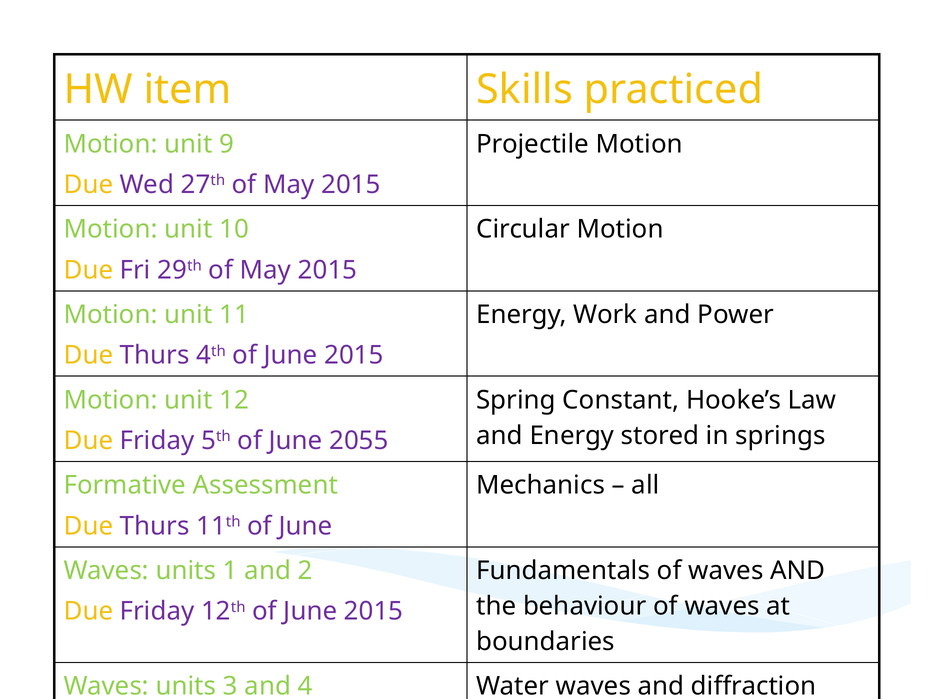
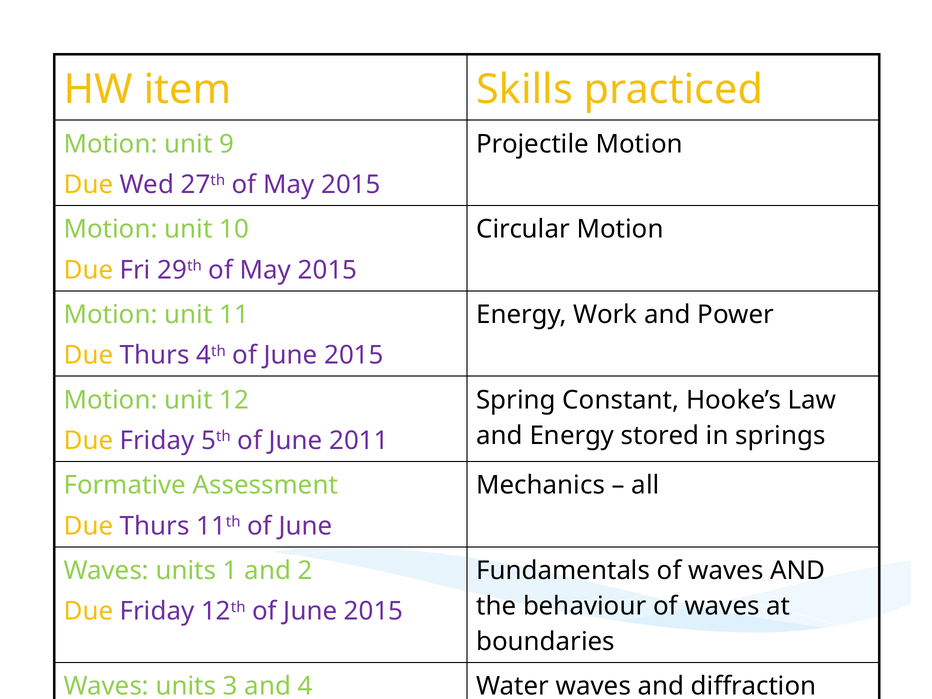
2055: 2055 -> 2011 (359, 441)
